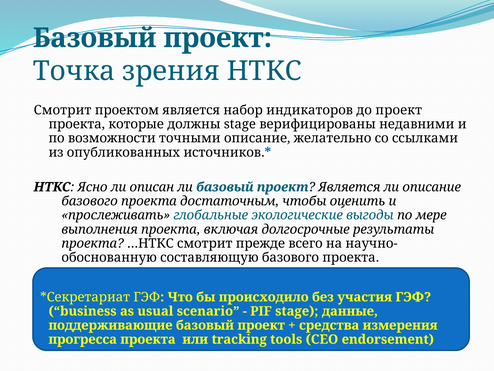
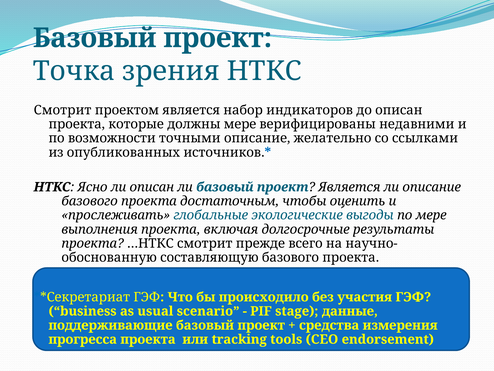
до проект: проект -> описан (399, 110)
должны stage: stage -> мере (240, 124)
